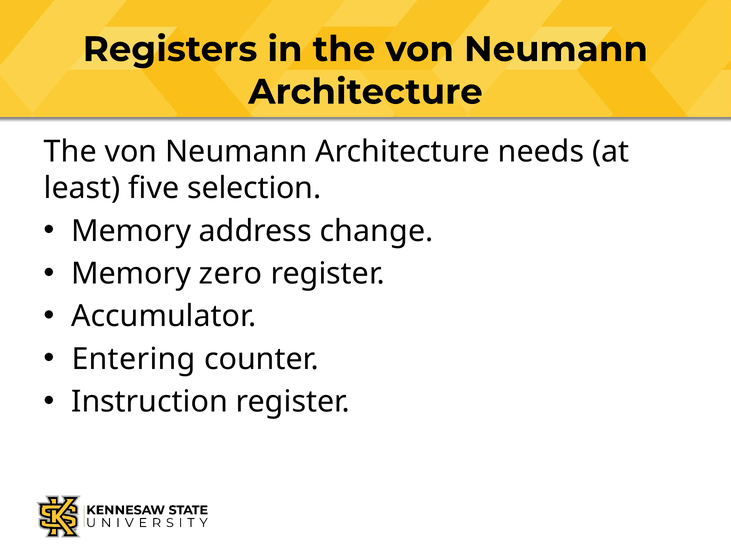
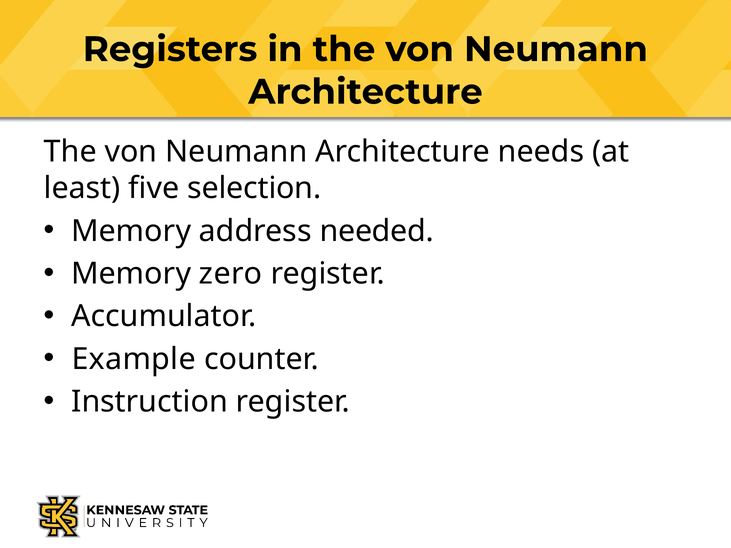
change: change -> needed (377, 231)
Entering: Entering -> Example (134, 359)
